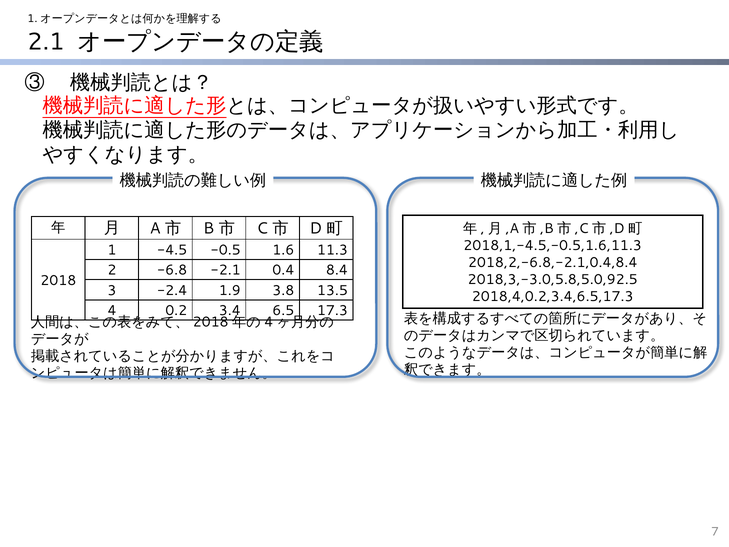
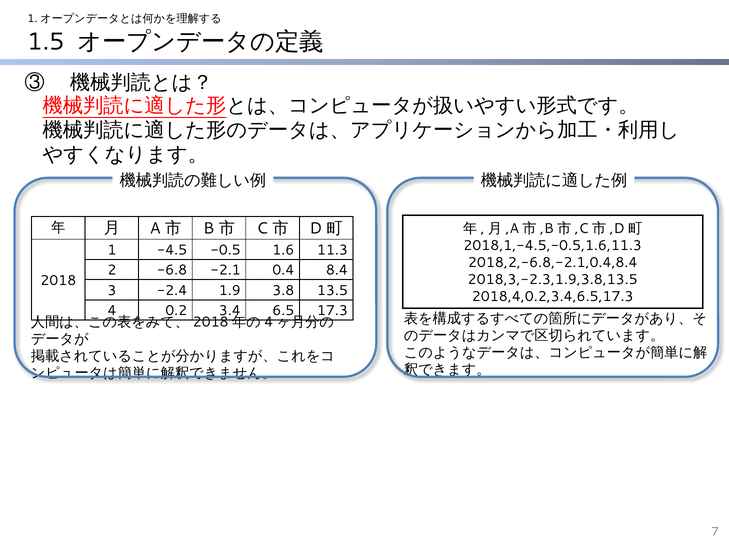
2.1: 2.1 -> 1.5 (46, 42)
2018,3,-3.0,5.8,5.0,92.5: 2018,3,-3.0,5.8,5.0,92.5 -> 2018,3,-2.3,1.9,3.8,13.5 (553, 280)
